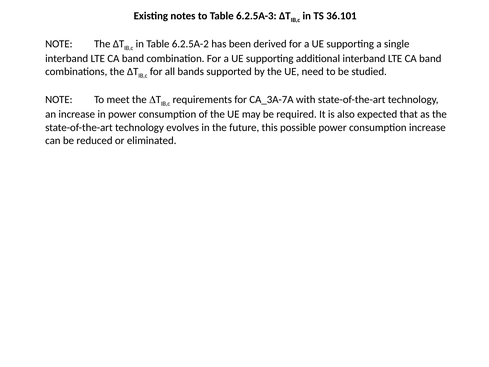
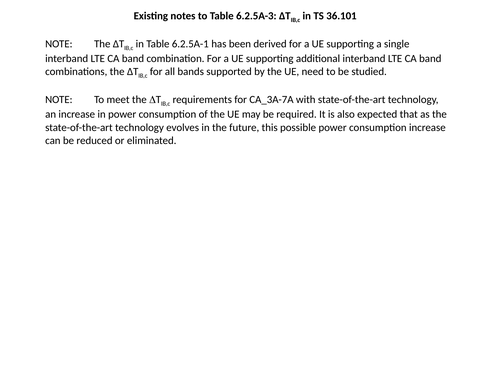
6.2.5A-2: 6.2.5A-2 -> 6.2.5A-1 (190, 44)
